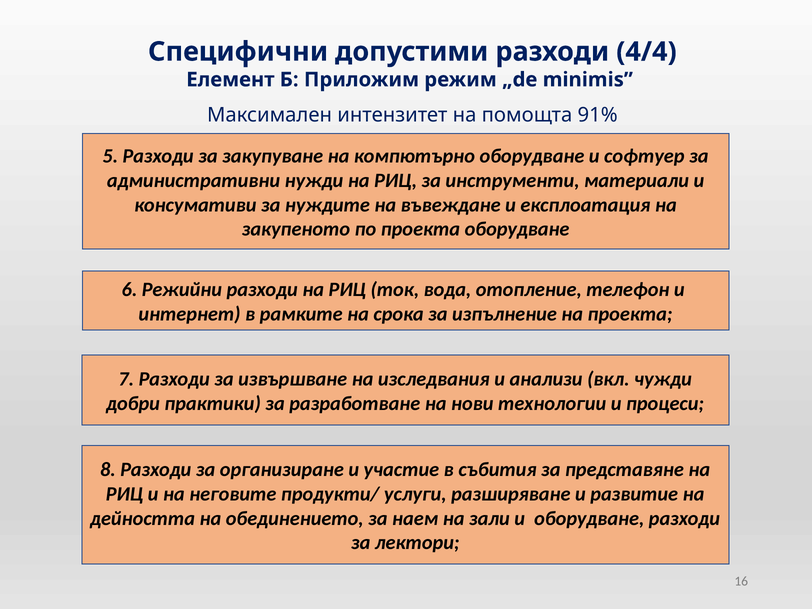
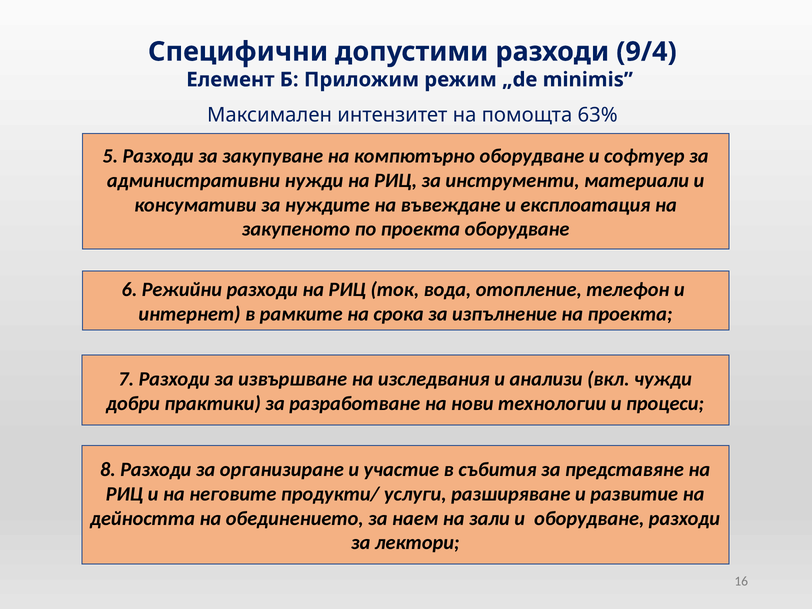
4/4: 4/4 -> 9/4 (646, 52)
91%: 91% -> 63% (598, 115)
